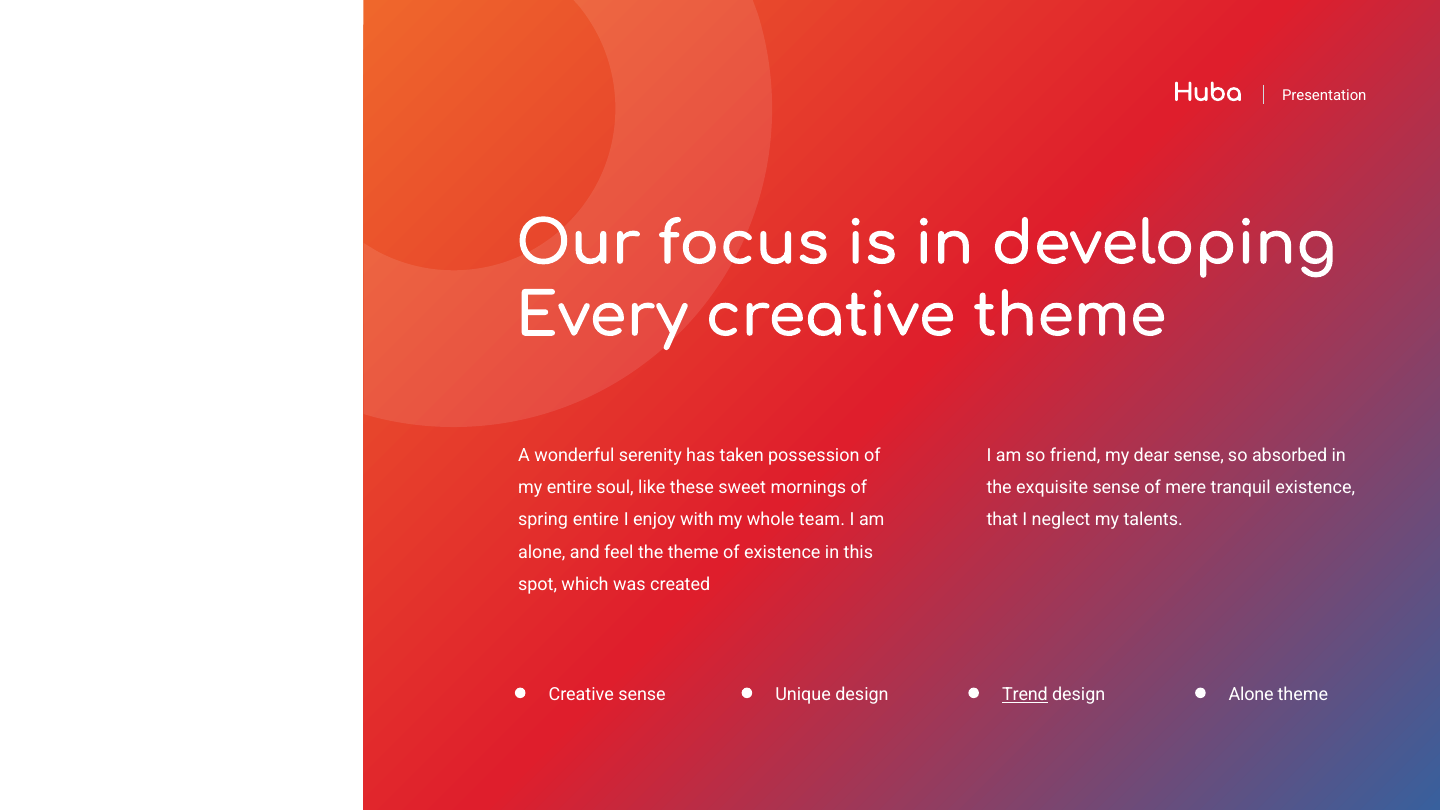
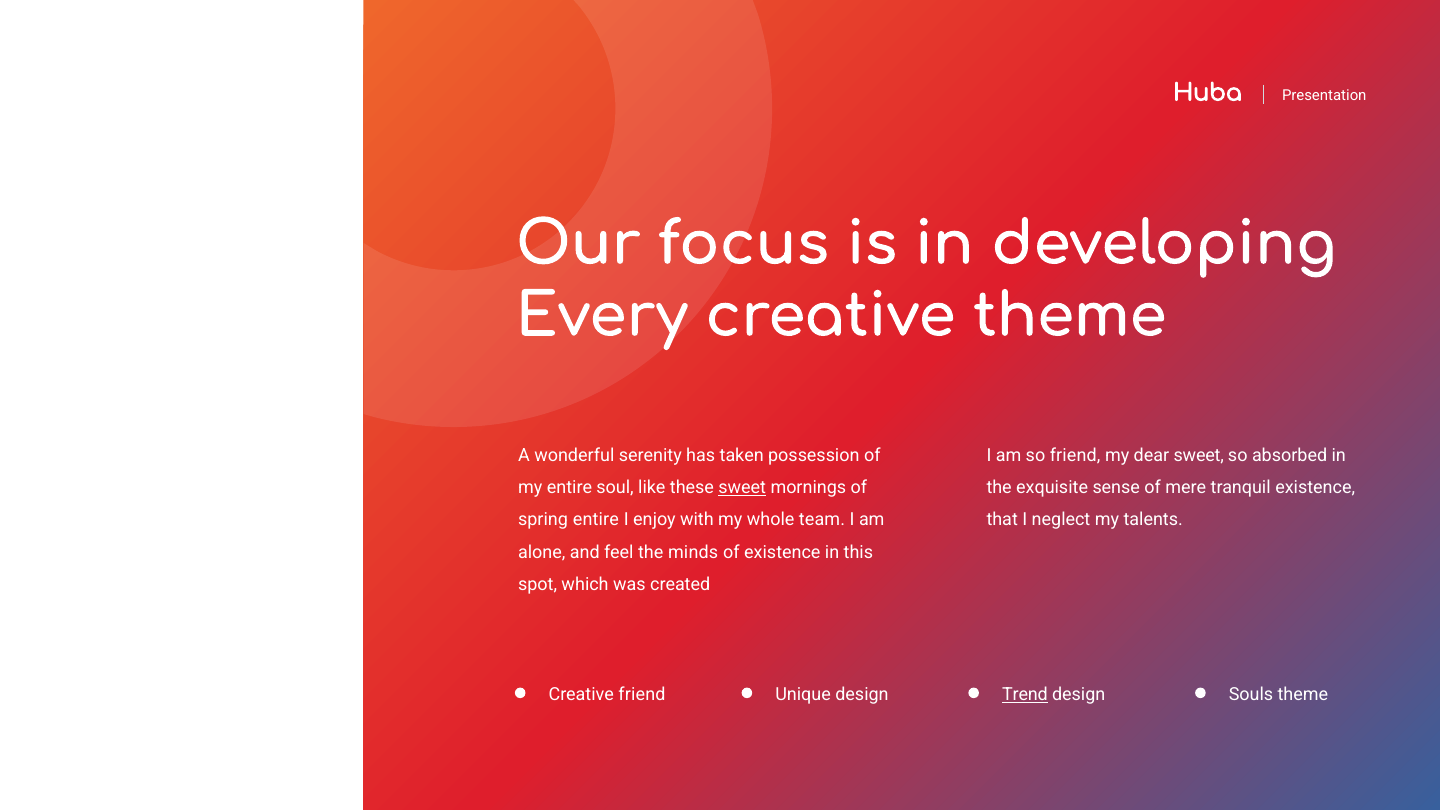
dear sense: sense -> sweet (1199, 455)
sweet underline: none -> present (742, 488)
the theme: theme -> minds (693, 552)
Creative sense: sense -> friend (642, 695)
design Alone: Alone -> Souls (1251, 695)
